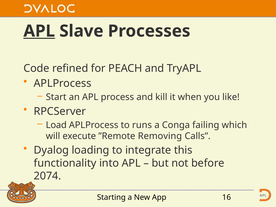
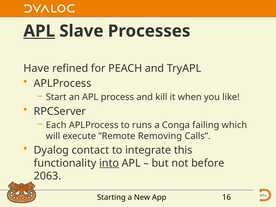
Code: Code -> Have (36, 68)
Load: Load -> Each (56, 125)
loading: loading -> contact (90, 150)
into underline: none -> present (109, 163)
2074: 2074 -> 2063 (47, 176)
